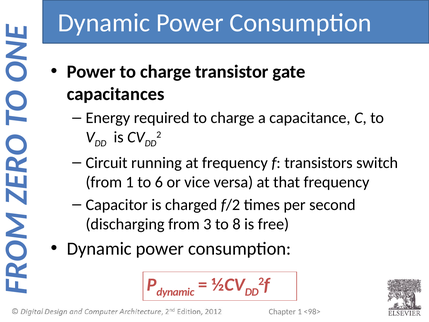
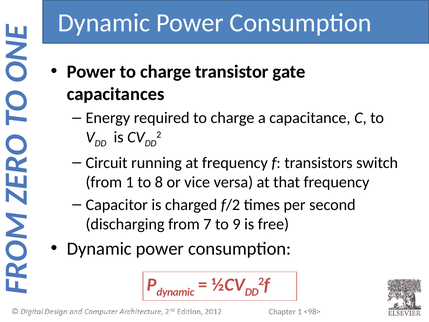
6: 6 -> 8 (159, 182)
3: 3 -> 7 (207, 224)
8: 8 -> 9 (237, 224)
